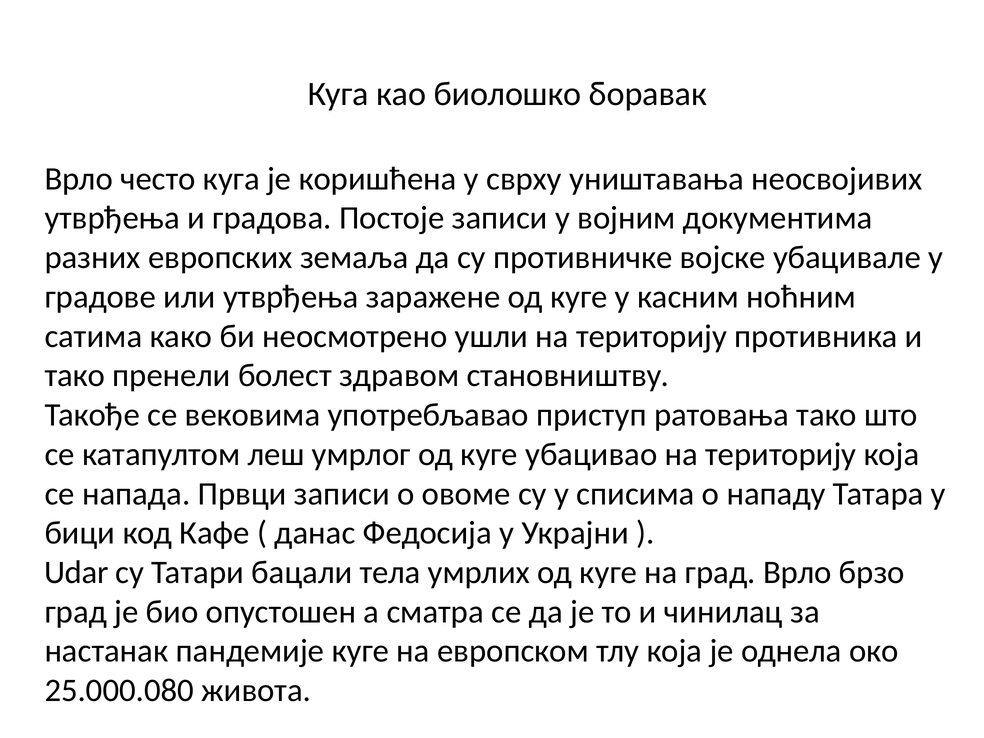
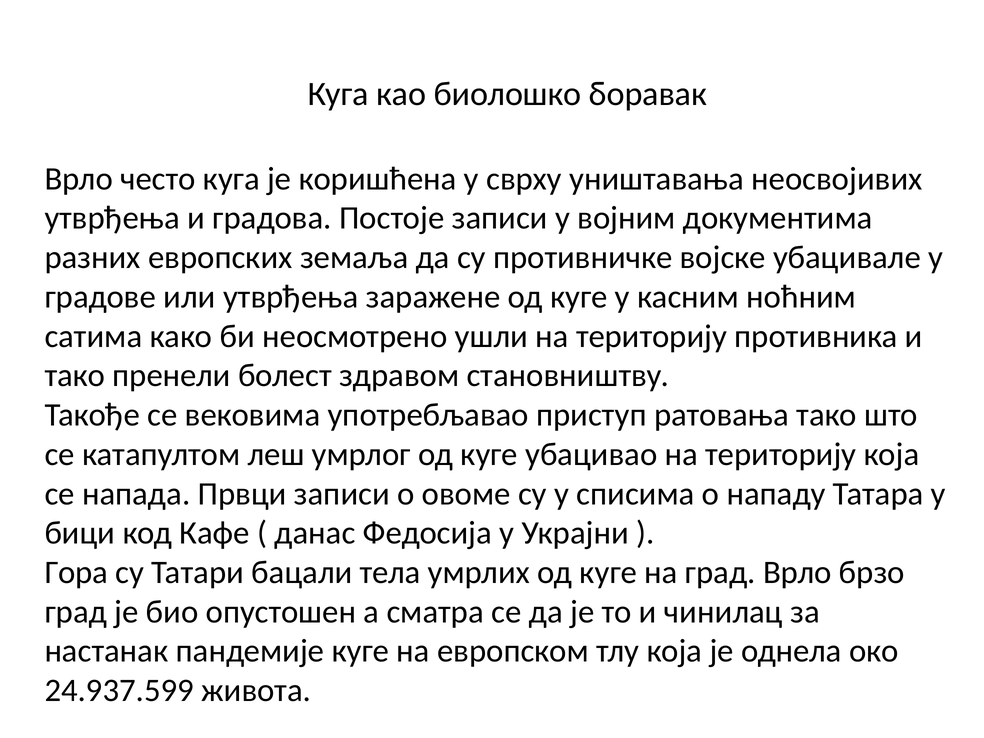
Udar: Udar -> Гора (76, 572)
25.000.080: 25.000.080 -> 24.937.599 (119, 690)
